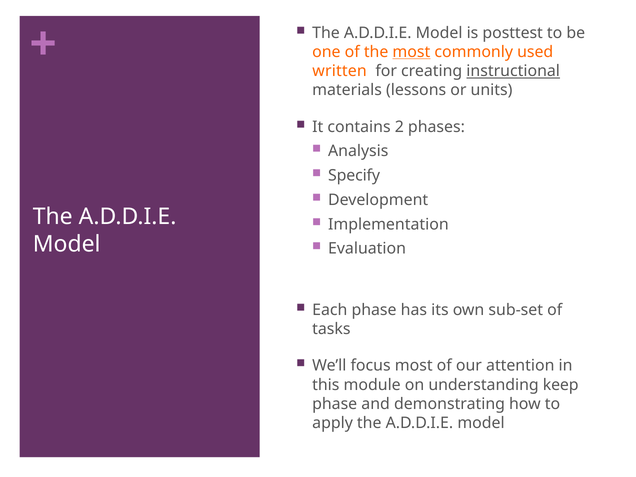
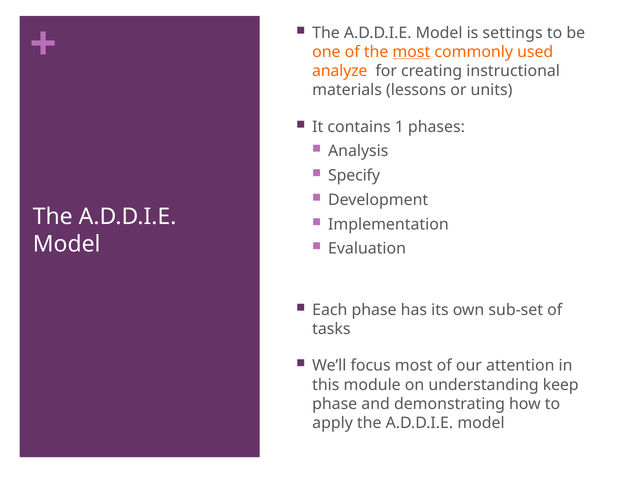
posttest: posttest -> settings (513, 33)
written: written -> analyze (340, 71)
instructional underline: present -> none (513, 71)
2: 2 -> 1 (399, 127)
